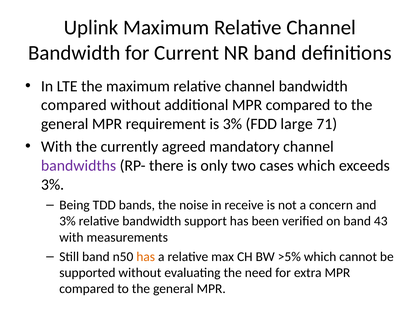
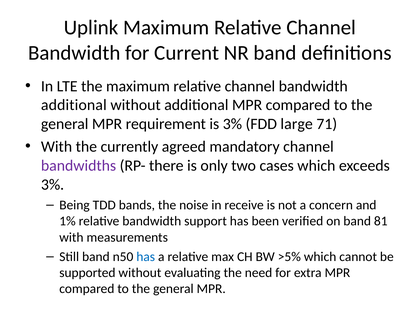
compared: compared -> additional (74, 105)
3%: 3% -> 1% (68, 221)
43: 43 -> 81 (381, 221)
has colour: orange -> blue (146, 257)
